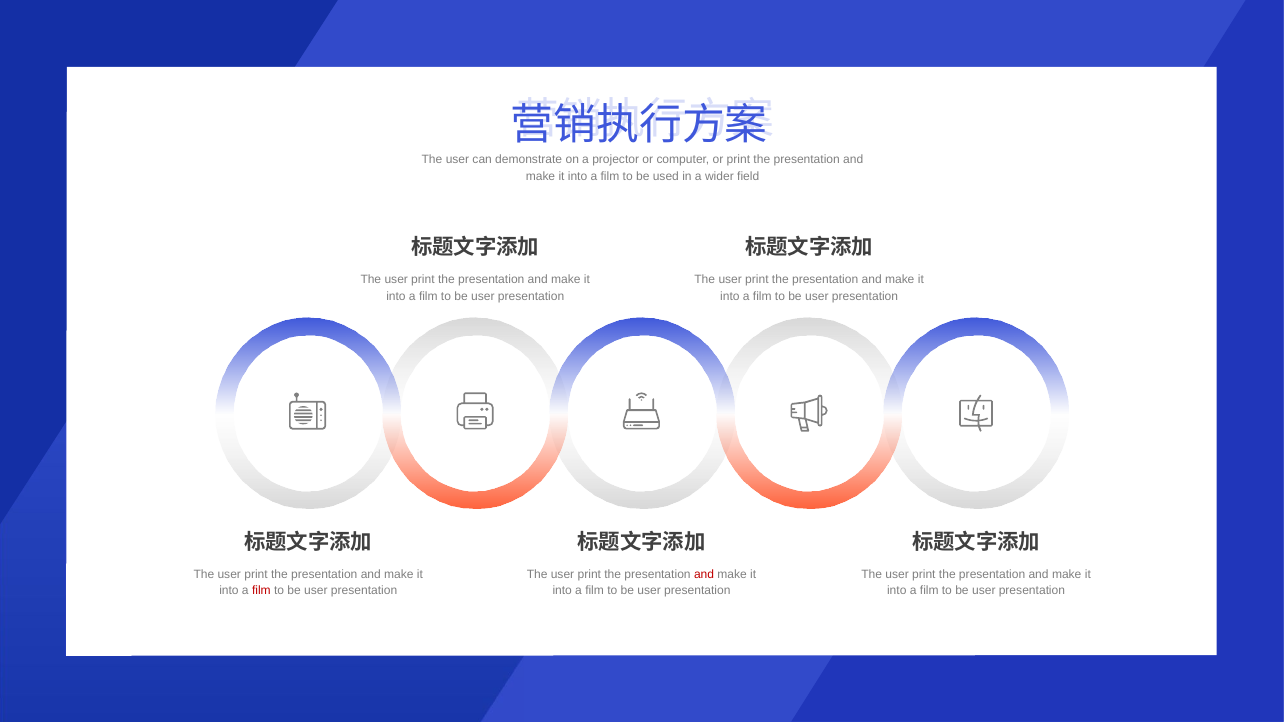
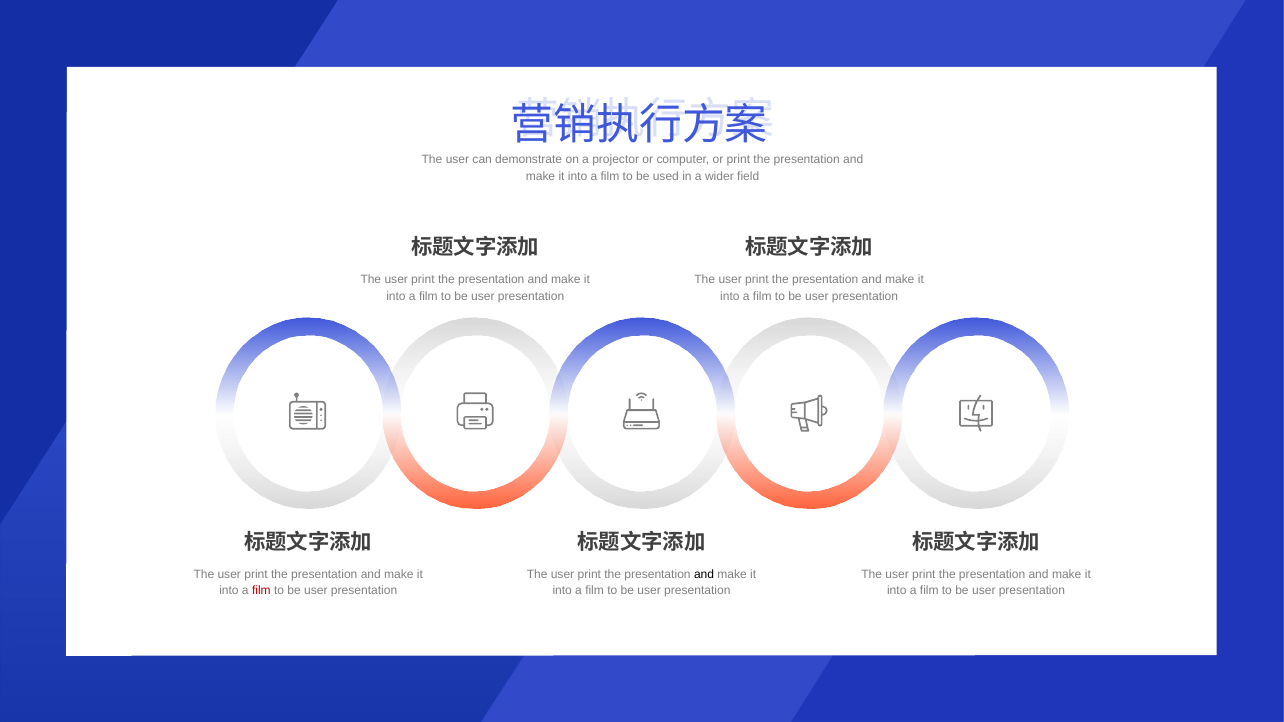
and colour: red -> black (704, 574)
